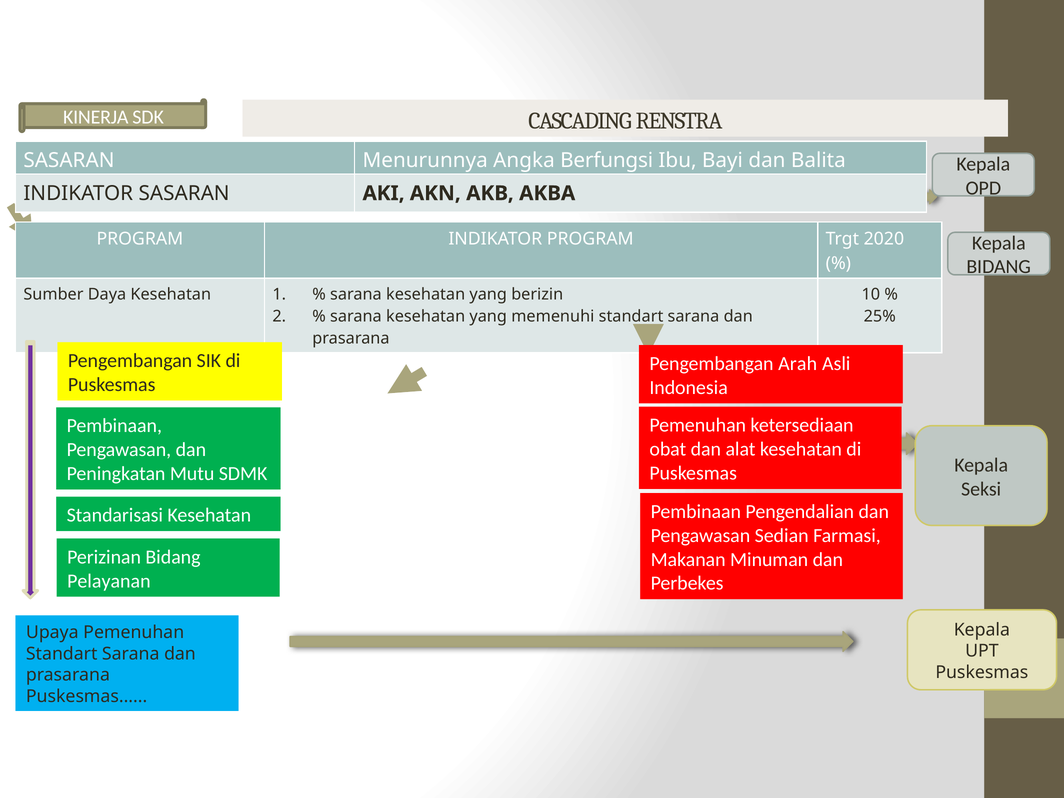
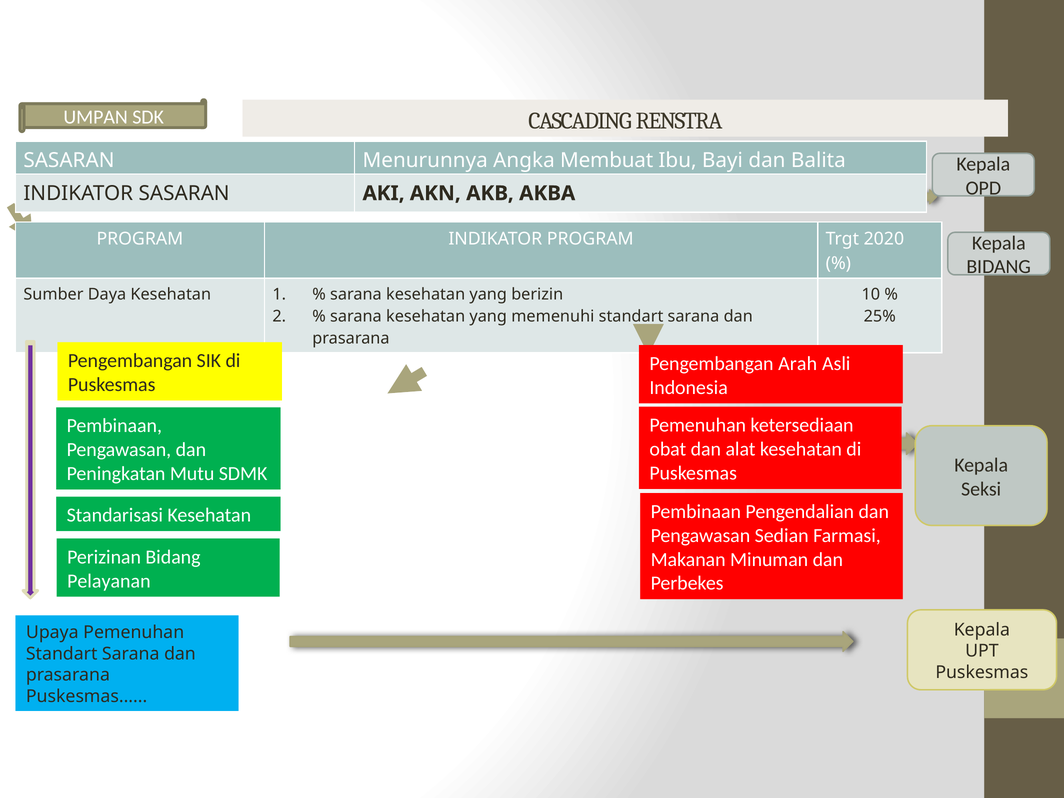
KINERJA: KINERJA -> UMPAN (96, 117)
Berfungsi: Berfungsi -> Membuat (607, 160)
